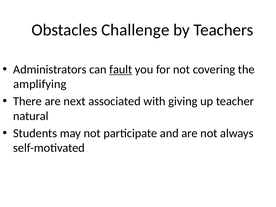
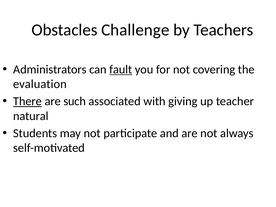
amplifying: amplifying -> evaluation (40, 84)
There underline: none -> present (27, 101)
next: next -> such (75, 101)
